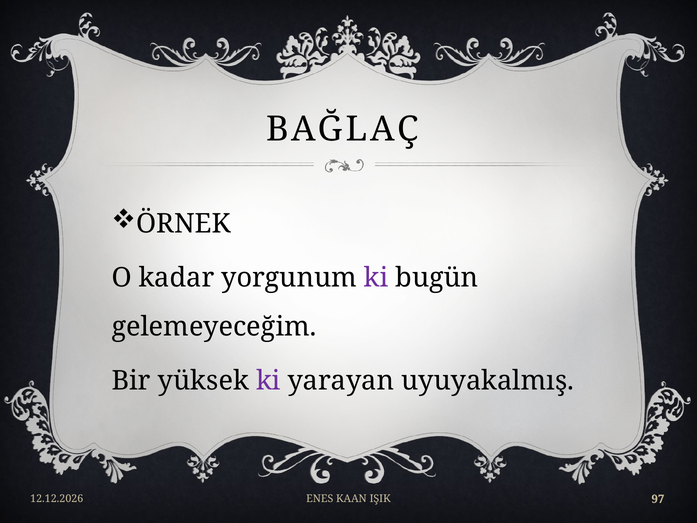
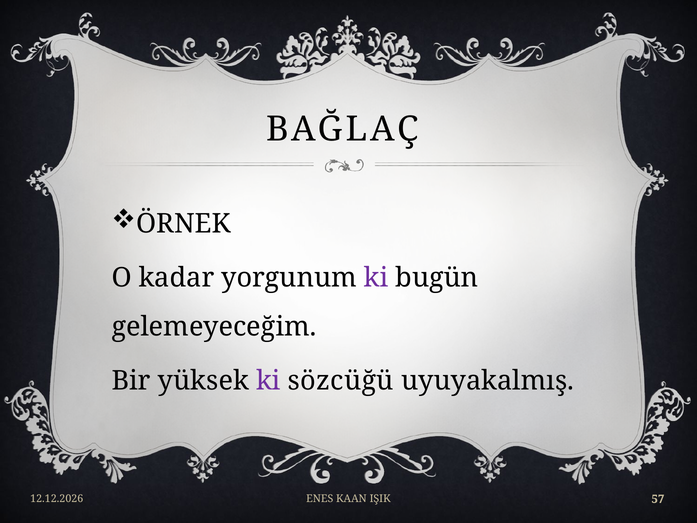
yarayan: yarayan -> sözcüğü (341, 381)
97: 97 -> 57 (658, 499)
